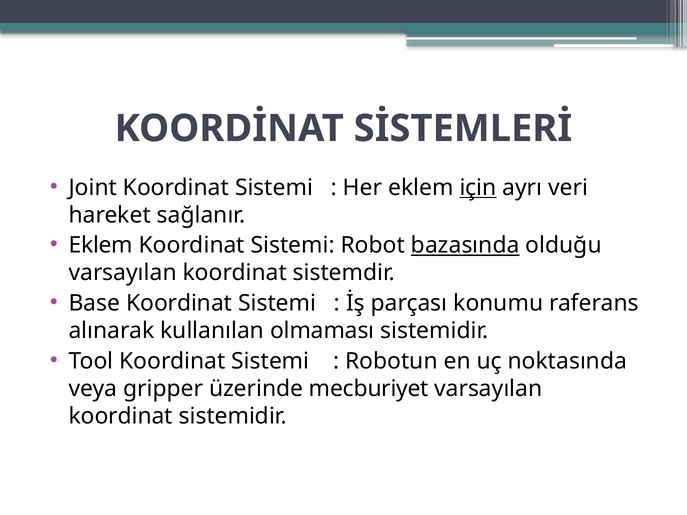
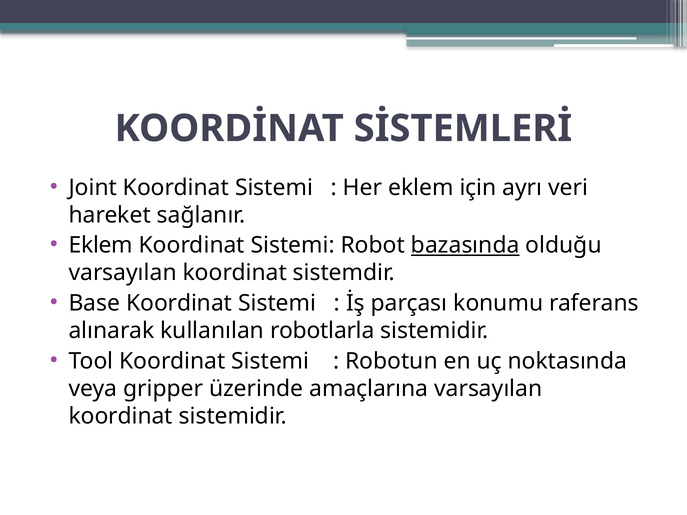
için underline: present -> none (478, 188)
olmaması: olmaması -> robotlarla (322, 331)
mecburiyet: mecburiyet -> amaçlarına (369, 389)
